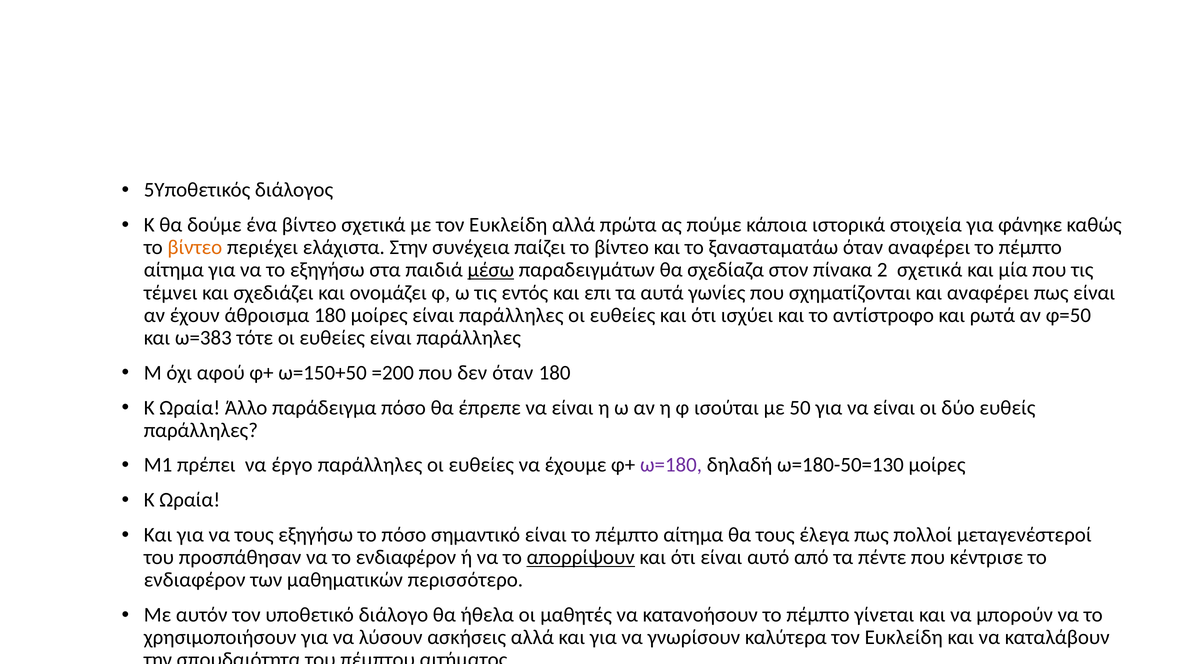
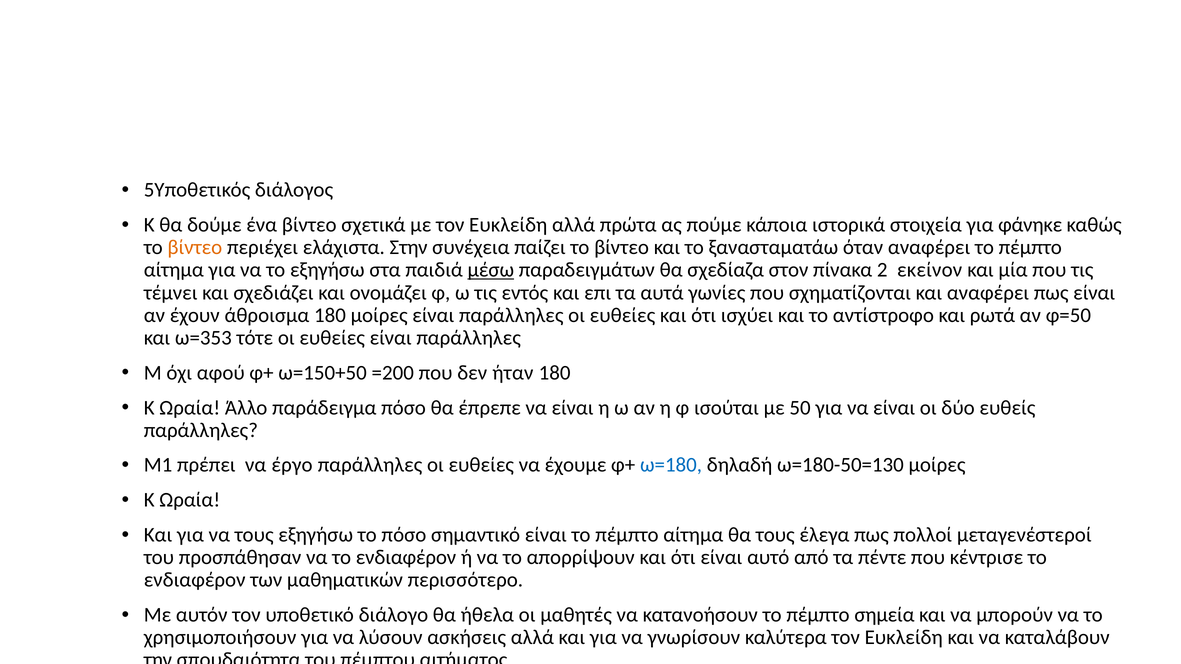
2 σχετικά: σχετικά -> εκείνον (930, 270)
ω=383: ω=383 -> ω=353 (203, 338)
δεν όταν: όταν -> ήταν (513, 373)
ω=180 colour: purple -> blue (671, 465)
απορρίψουν underline: present -> none (581, 558)
γίνεται: γίνεται -> σημεία (884, 615)
